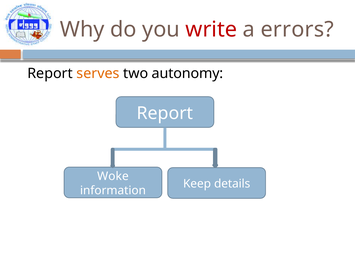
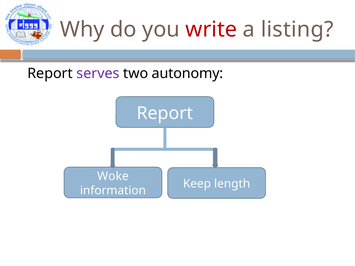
errors: errors -> listing (297, 30)
serves colour: orange -> purple (98, 73)
details: details -> length (232, 184)
